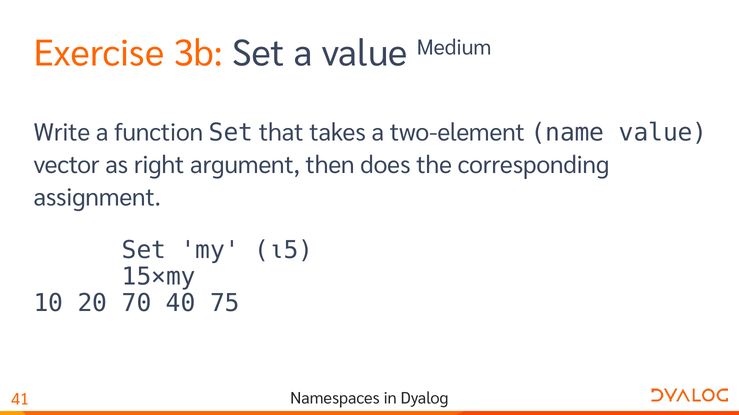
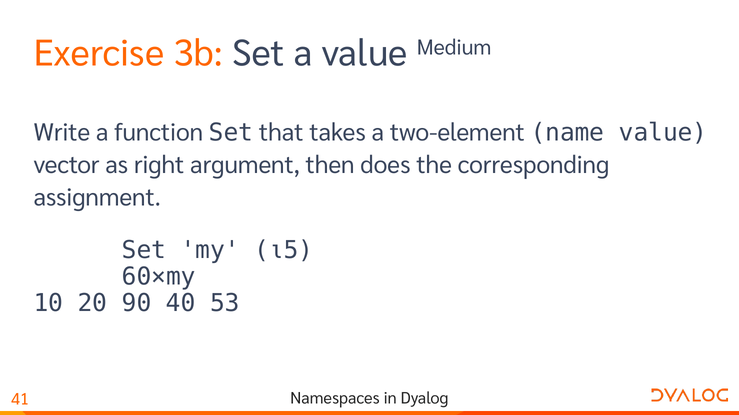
15×my: 15×my -> 60×my (159, 277)
70: 70 -> 90 (137, 304)
75: 75 -> 53 (225, 304)
